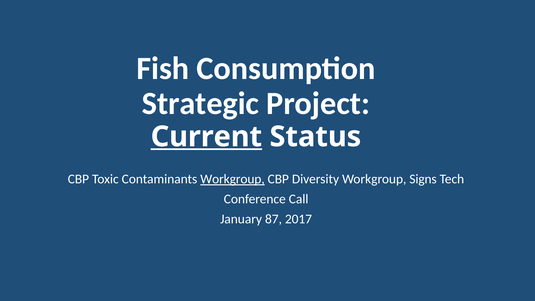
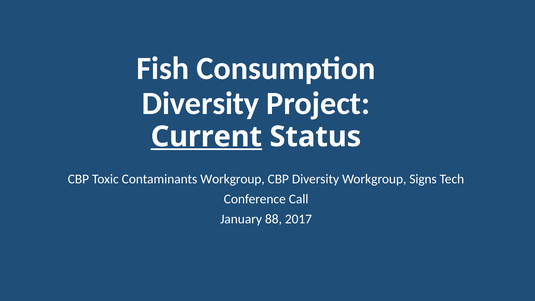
Strategic: Strategic -> Diversity (201, 104)
Workgroup underline: present -> none (233, 179)
87: 87 -> 88 (273, 219)
